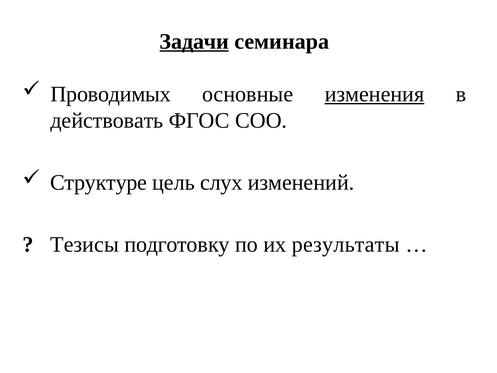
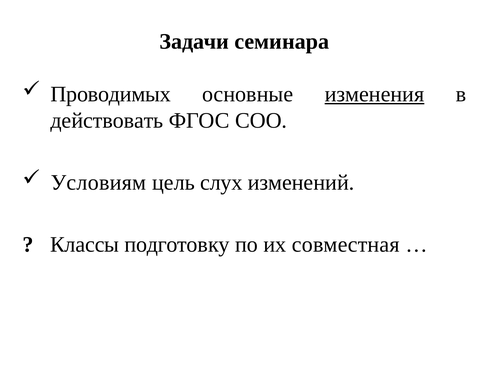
Задачи underline: present -> none (194, 41)
Структуре: Структуре -> Условиям (98, 183)
Тезисы: Тезисы -> Классы (85, 244)
результаты: результаты -> совместная (346, 244)
